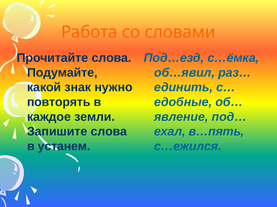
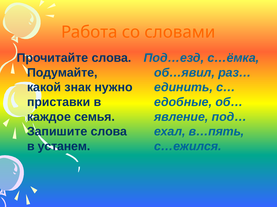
повторять: повторять -> приставки (59, 102)
земли: земли -> семья (95, 117)
